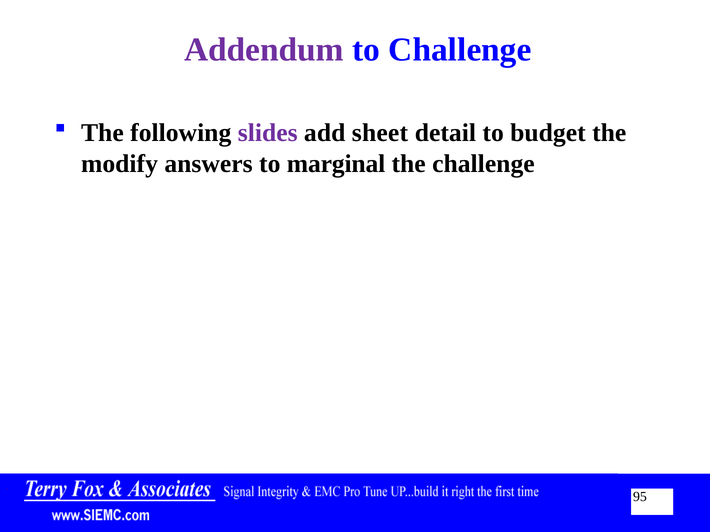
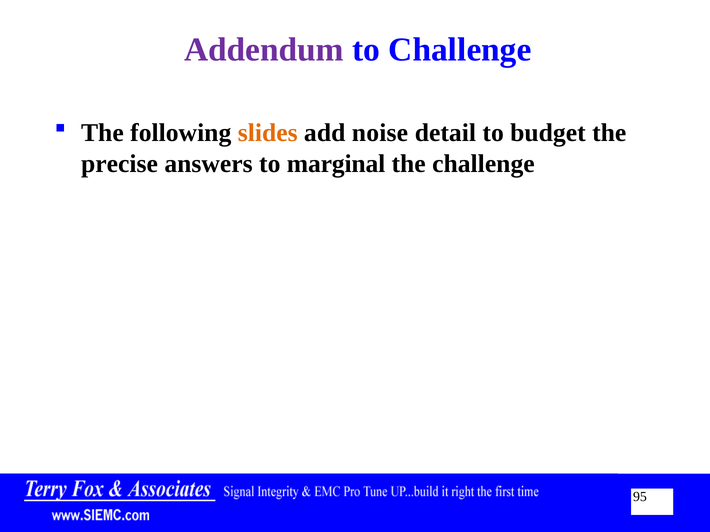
slides colour: purple -> orange (268, 133)
sheet: sheet -> noise (380, 133)
modify: modify -> precise (120, 164)
